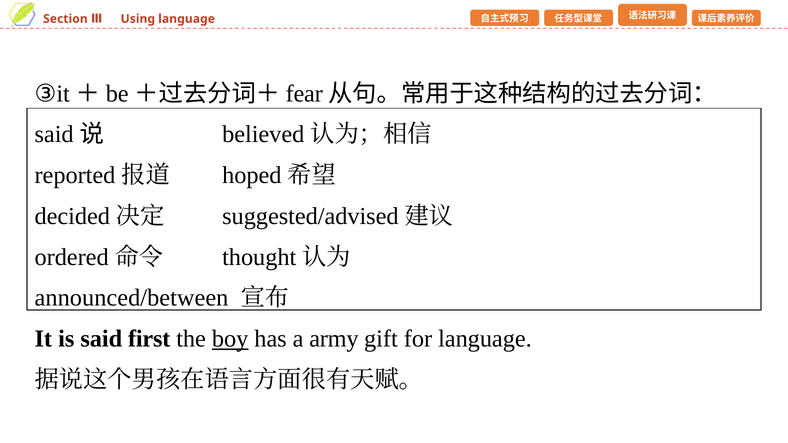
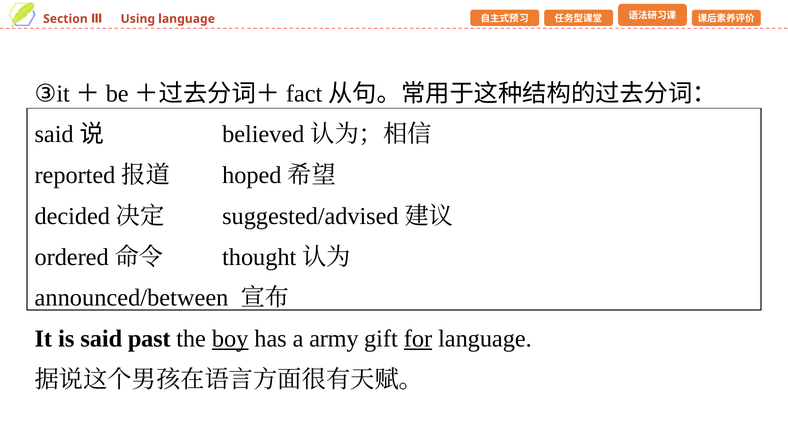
fear: fear -> fact (304, 94)
first: first -> past (149, 339)
for underline: none -> present (418, 339)
